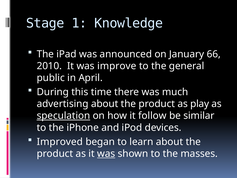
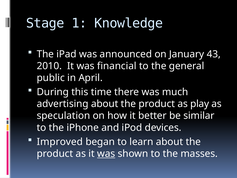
66: 66 -> 43 (214, 54)
improve: improve -> financial (117, 66)
speculation underline: present -> none (63, 116)
follow: follow -> better (152, 116)
